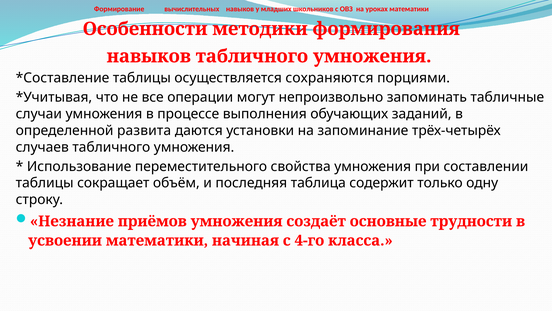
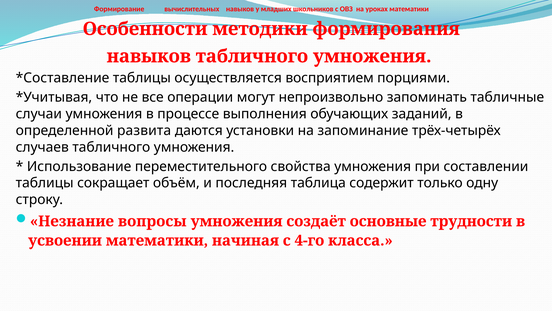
сохраняются: сохраняются -> восприятием (330, 78)
приёмов: приёмов -> вопросы (152, 221)
